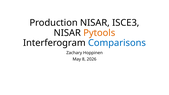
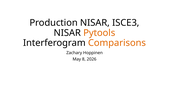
Comparisons colour: blue -> orange (117, 43)
